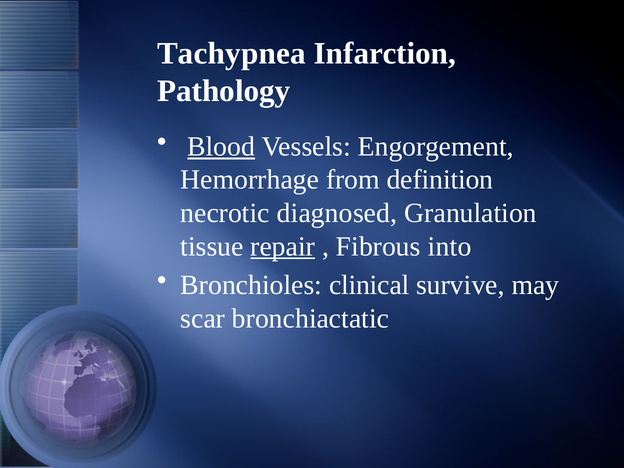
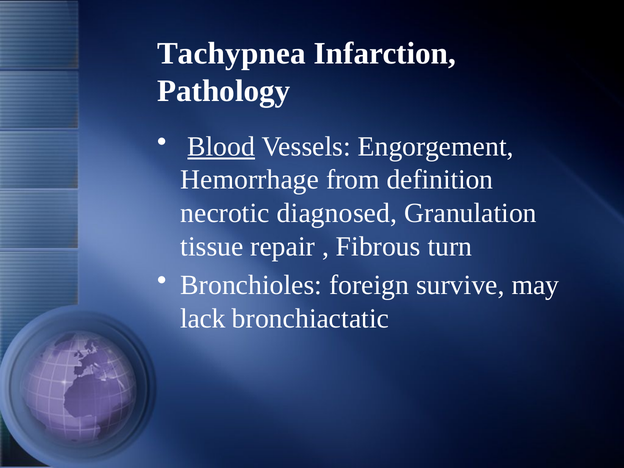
repair underline: present -> none (283, 246)
into: into -> turn (450, 246)
clinical: clinical -> foreign (369, 285)
scar: scar -> lack (203, 318)
